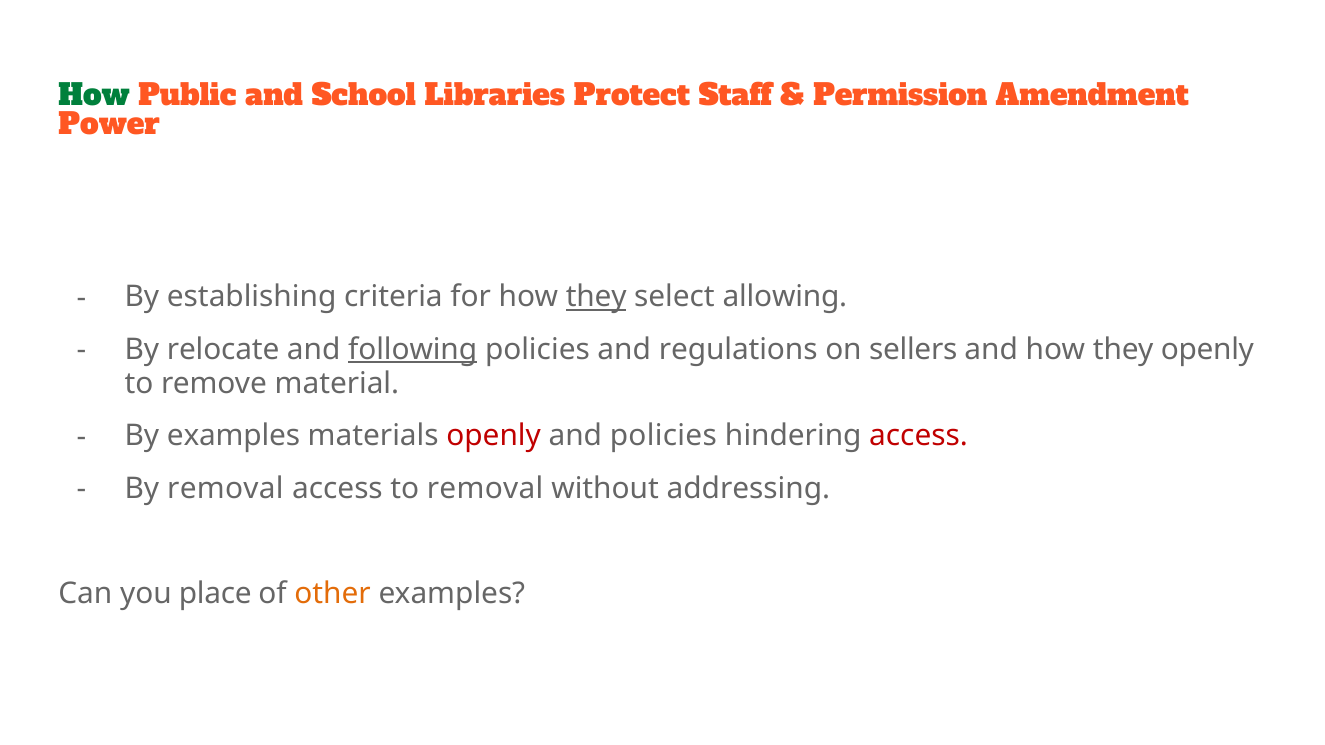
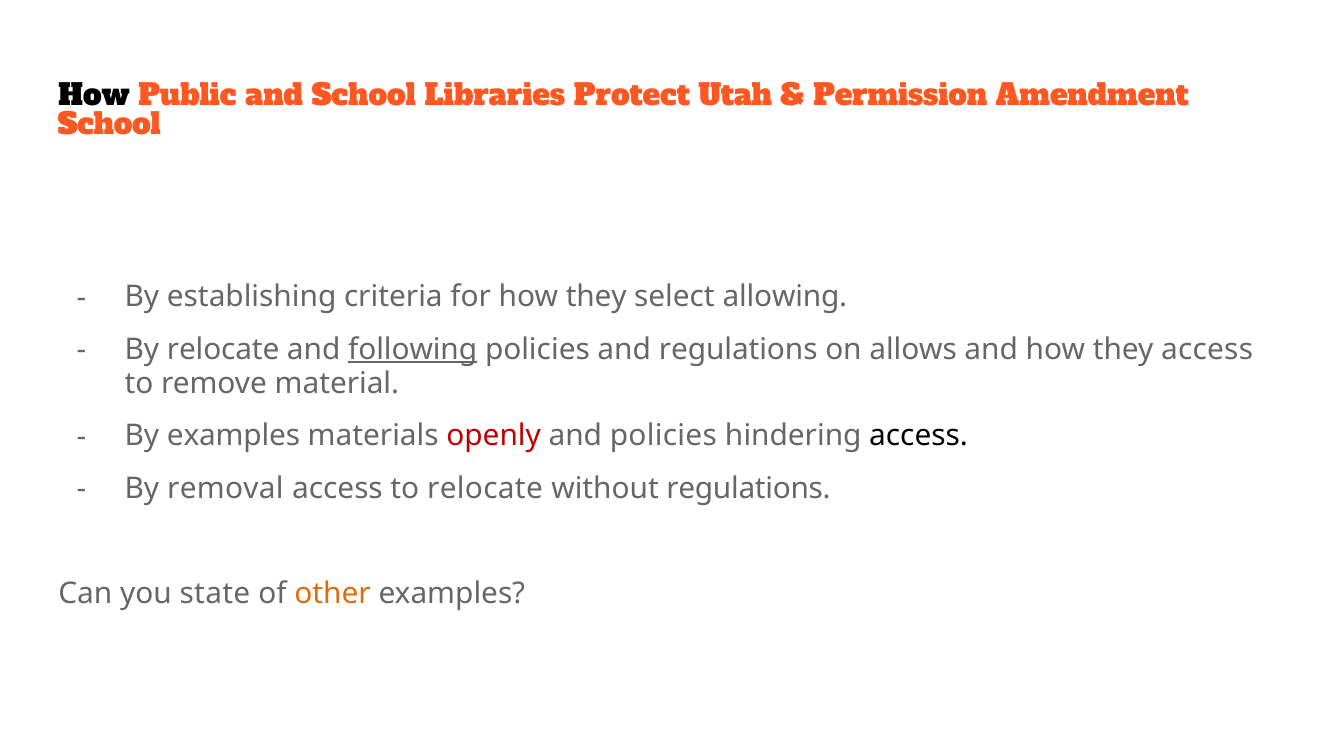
How colour: green -> black (94, 96)
Staff: Staff -> Utah (735, 96)
Power: Power -> School (109, 125)
they underline: present -> none (596, 297)
sellers: sellers -> allows (913, 350)
they openly: openly -> access (1207, 350)
access colour: red -> black (919, 436)
to removal: removal -> relocate (485, 489)
without addressing: addressing -> regulations (749, 489)
place: place -> state (215, 594)
